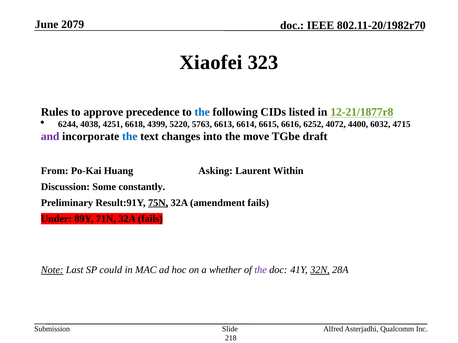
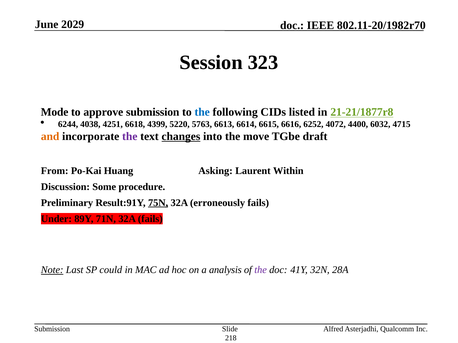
2079: 2079 -> 2029 (73, 24)
Xiaofei: Xiaofei -> Session (211, 62)
Rules: Rules -> Mode (55, 112)
approve precedence: precedence -> submission (153, 112)
12-21/1877r8: 12-21/1877r8 -> 21-21/1877r8 (362, 112)
and colour: purple -> orange (50, 137)
the colour: blue -> purple (130, 137)
changes underline: none -> present (181, 137)
constantly: constantly -> procedure (142, 187)
amendment: amendment -> erroneously (218, 203)
whether: whether -> analysis (225, 270)
32N underline: present -> none (320, 270)
